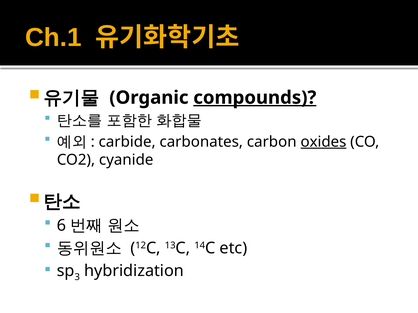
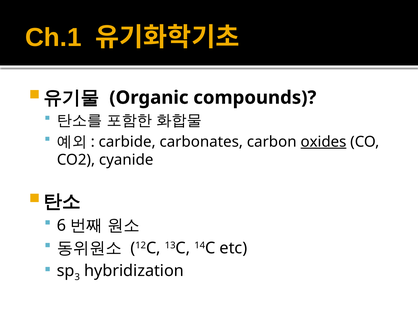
compounds underline: present -> none (255, 98)
